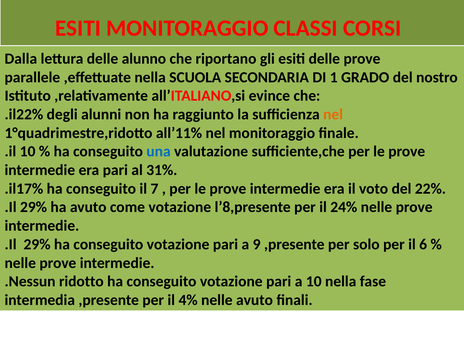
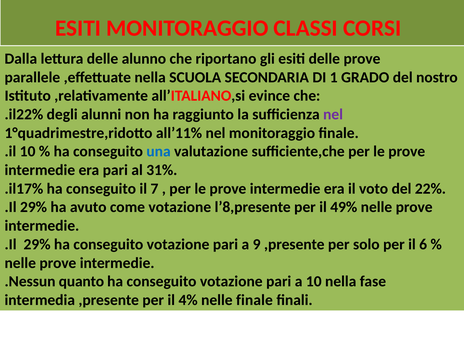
nel colour: orange -> purple (333, 114)
24%: 24% -> 49% (344, 207)
ridotto: ridotto -> quanto (81, 281)
nelle avuto: avuto -> finale (254, 300)
